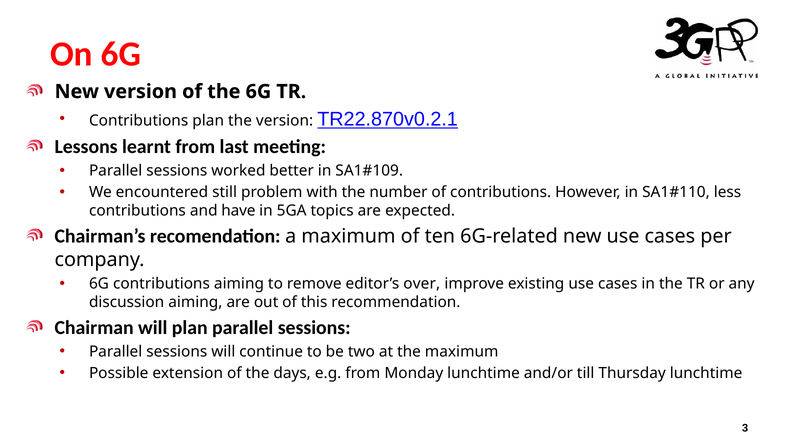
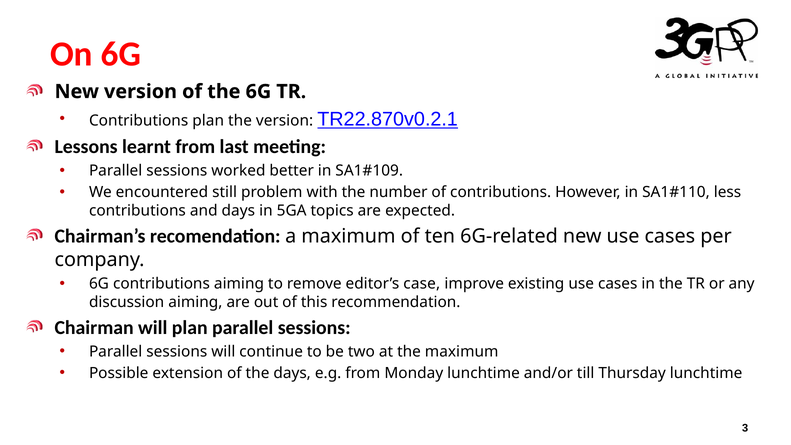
and have: have -> days (238, 211)
over: over -> case (422, 284)
